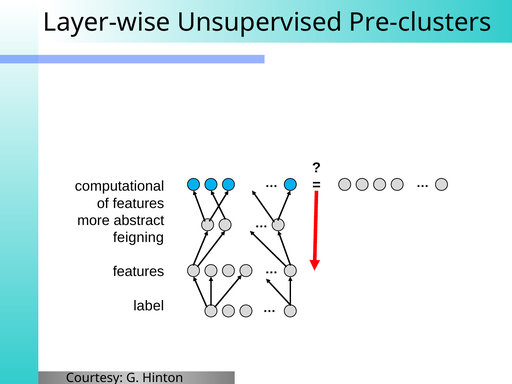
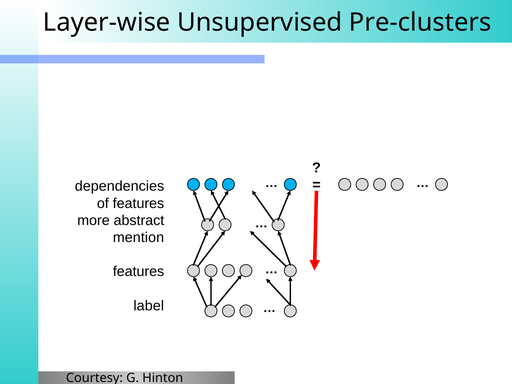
computational: computational -> dependencies (120, 186)
feigning: feigning -> mention (138, 237)
